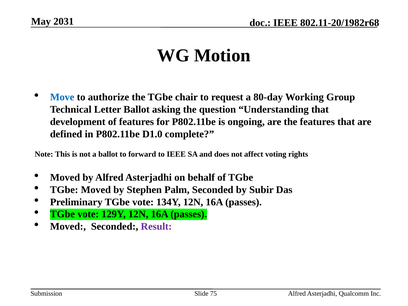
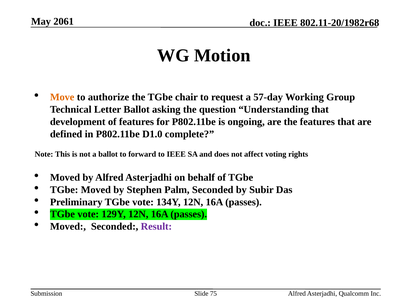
2031: 2031 -> 2061 (64, 22)
Move colour: blue -> orange (62, 97)
80-day: 80-day -> 57-day (268, 97)
